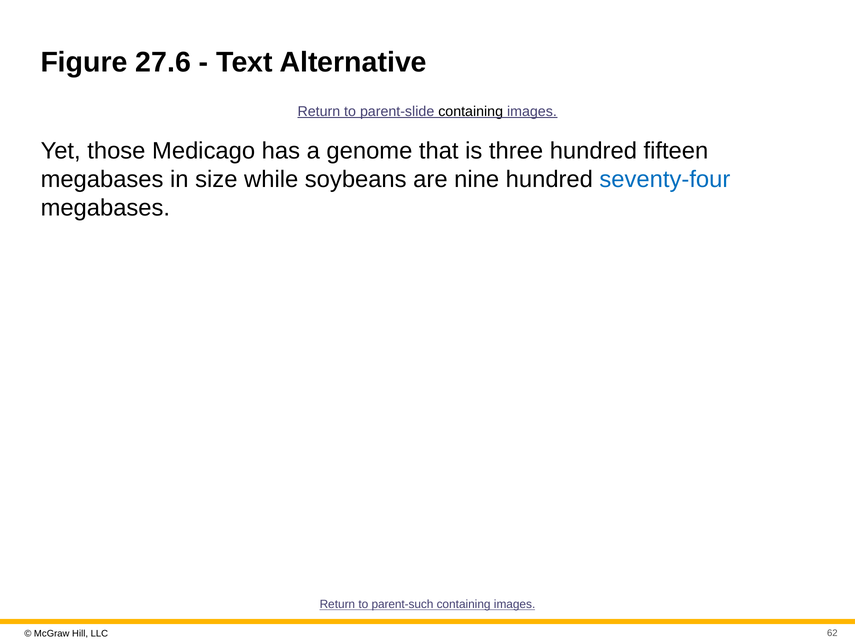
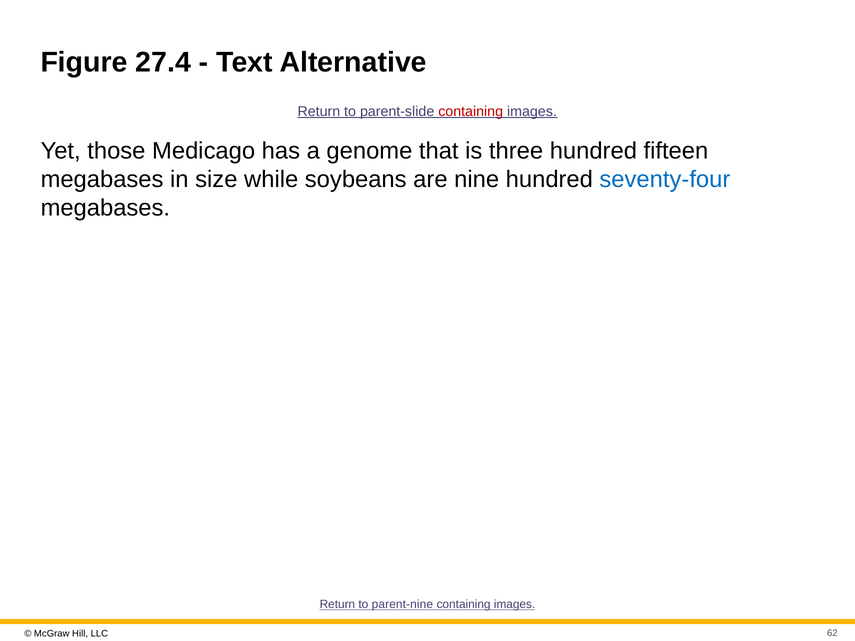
27.6: 27.6 -> 27.4 (163, 62)
containing colour: black -> red (471, 111)
parent-such: parent-such -> parent-nine (402, 605)
